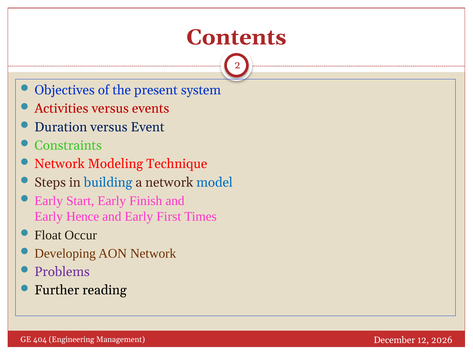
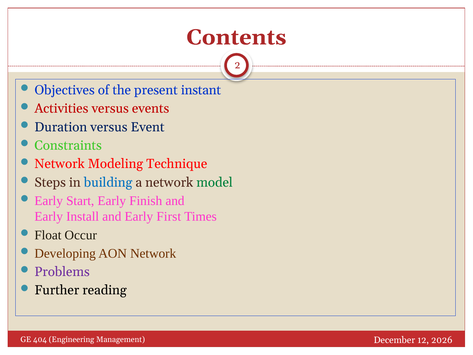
system: system -> instant (201, 90)
model colour: blue -> green (215, 182)
Hence: Hence -> Install (83, 216)
